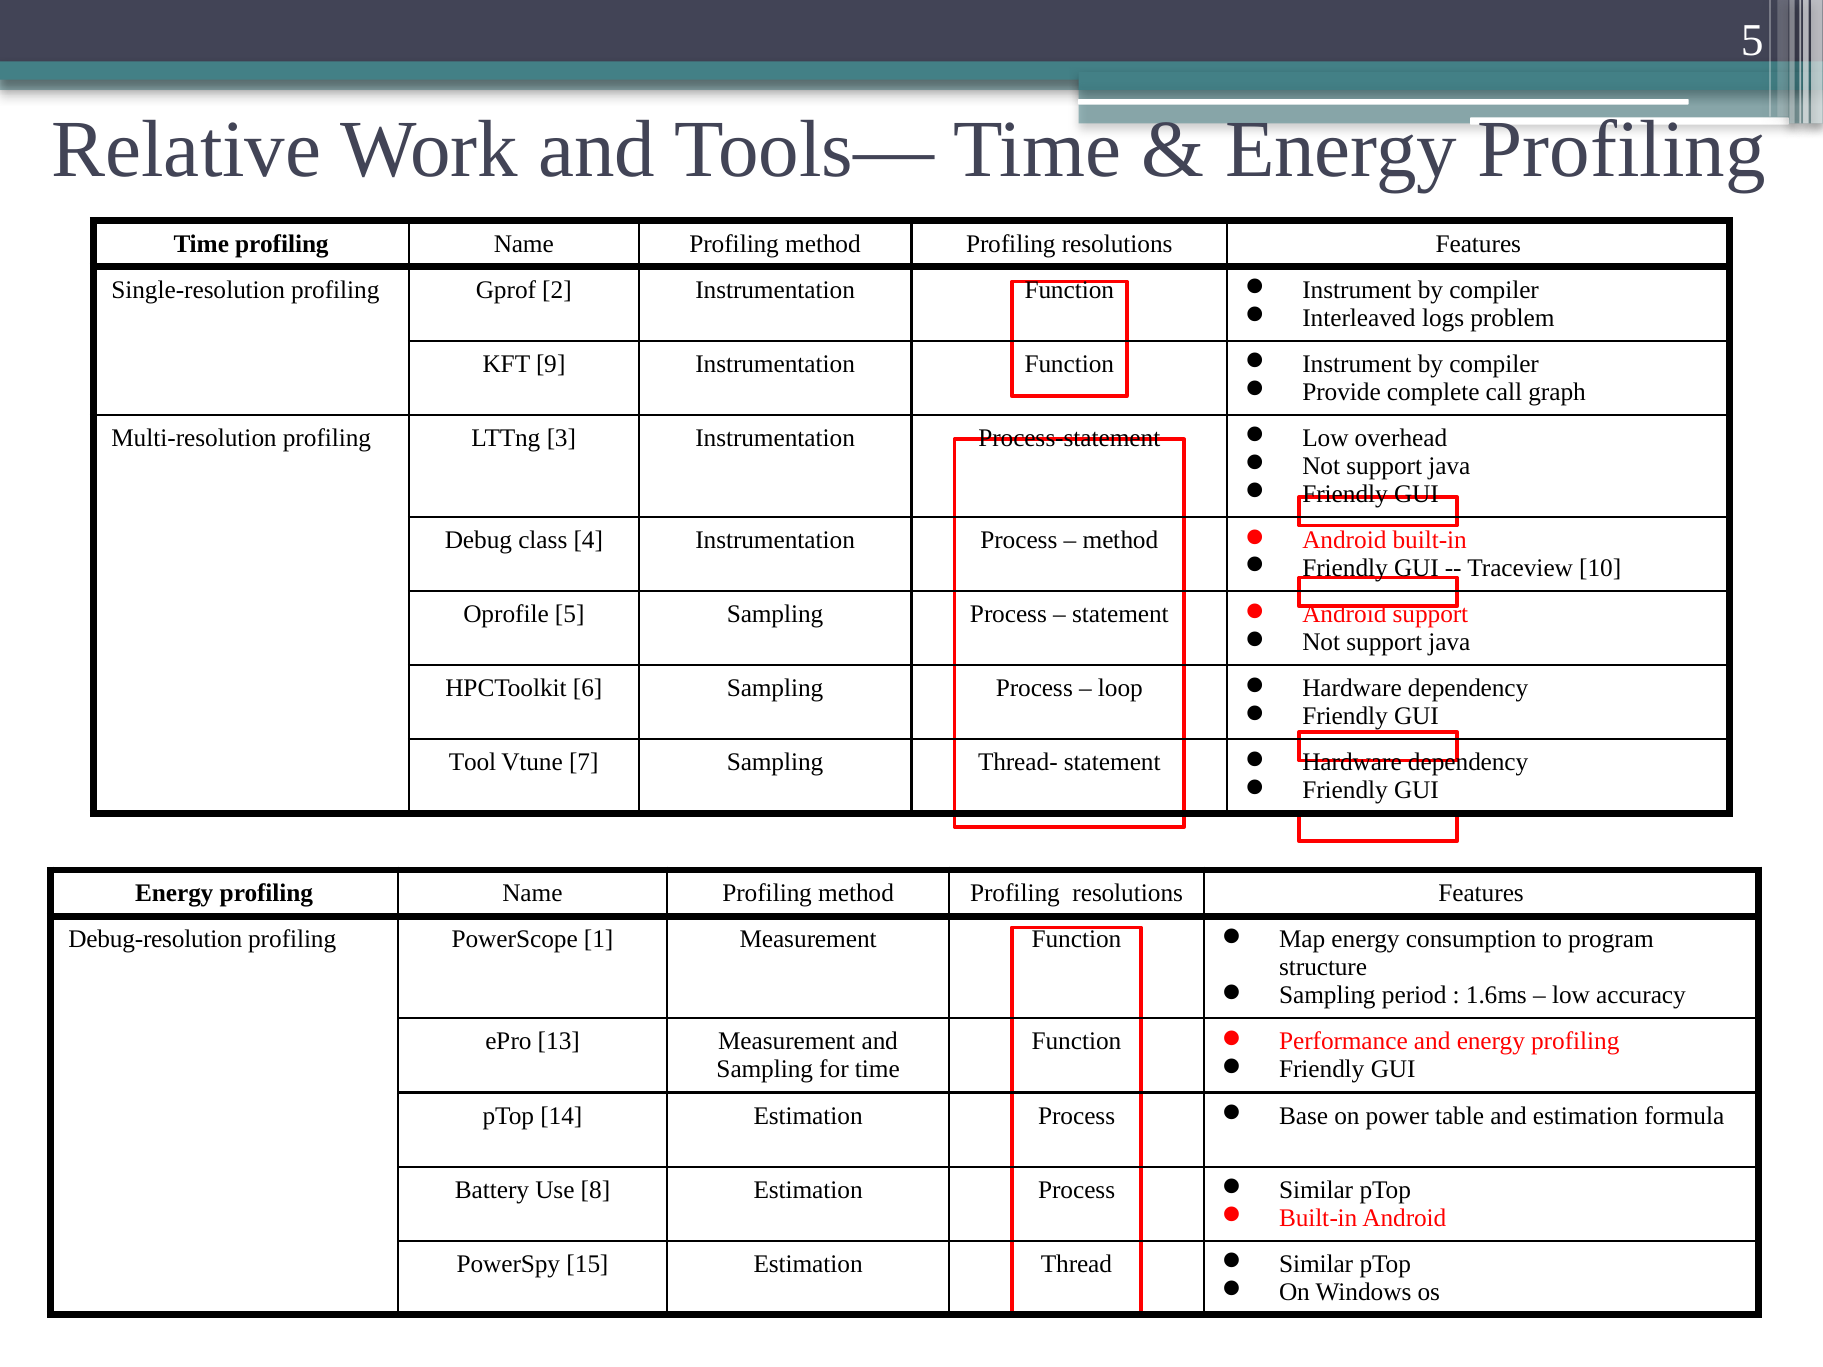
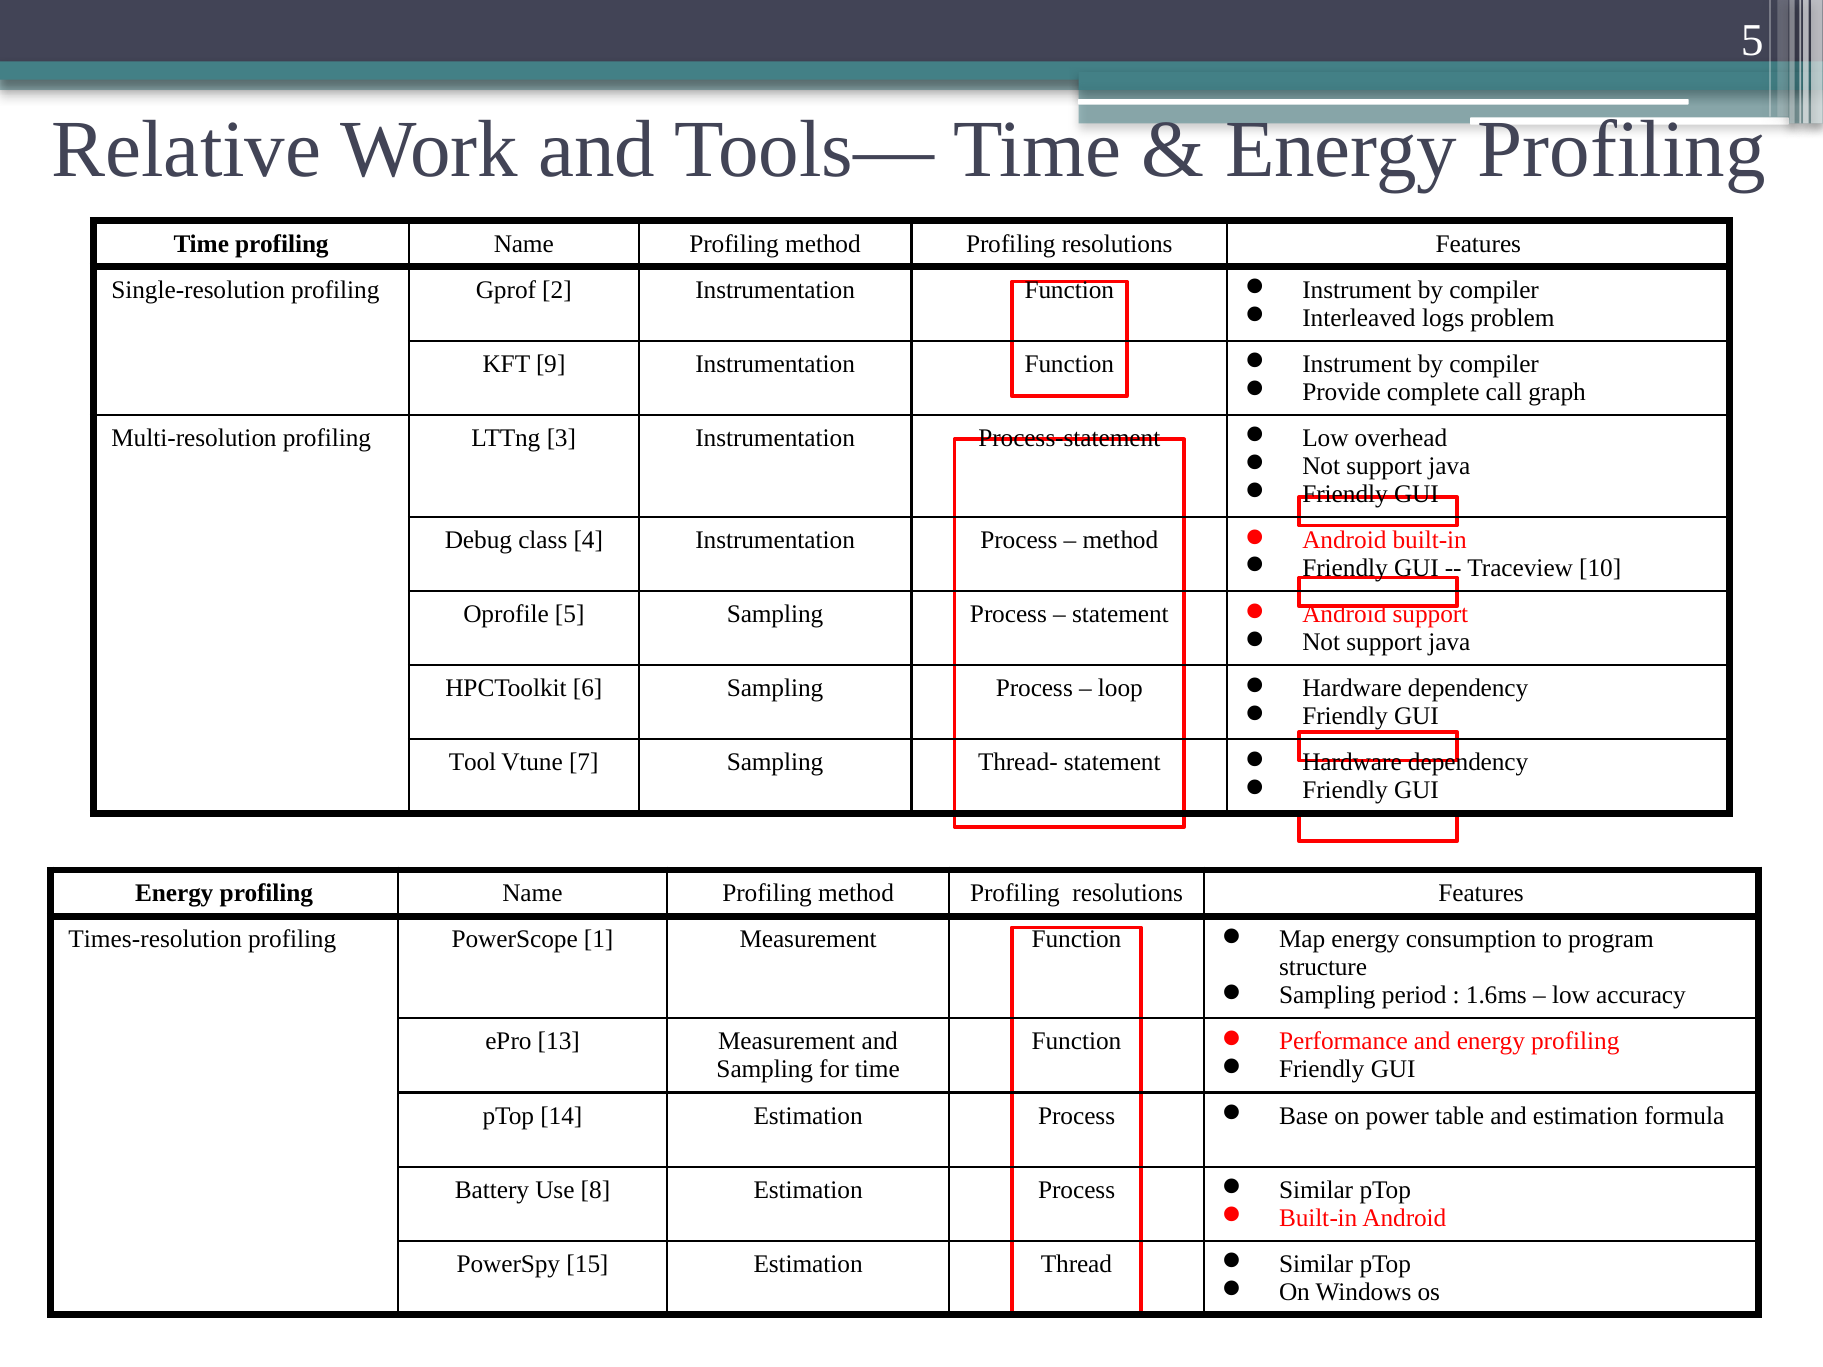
Debug-resolution: Debug-resolution -> Times-resolution (155, 940)
